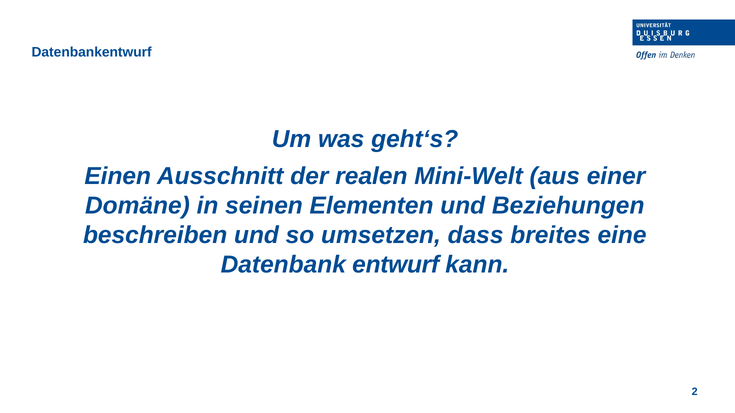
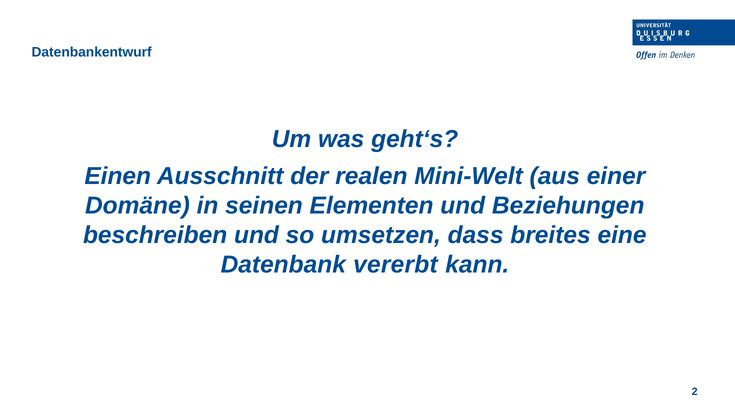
entwurf: entwurf -> vererbt (395, 265)
